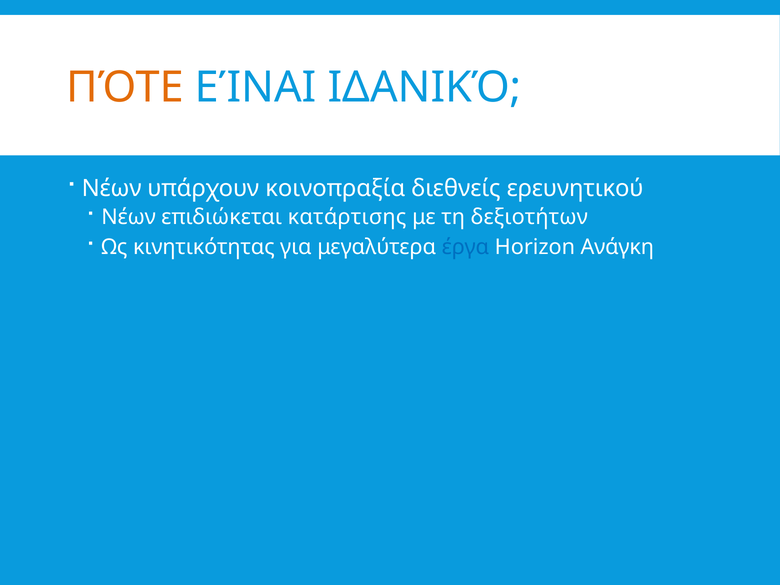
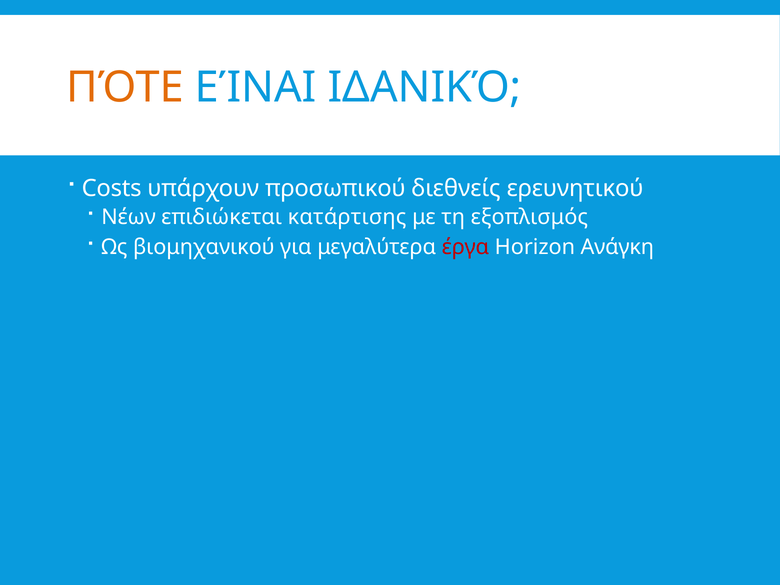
Νέων: Νέων -> Costs (112, 188)
κοινοπραξία: κοινοπραξία -> προσωπικού (335, 188)
δεξιοτήτων: δεξιοτήτων -> εξοπλισμός (529, 217)
κινητικότητας: κινητικότητας -> βιομηχανικού (204, 247)
έργα colour: blue -> red (465, 247)
